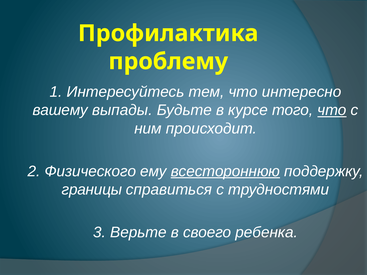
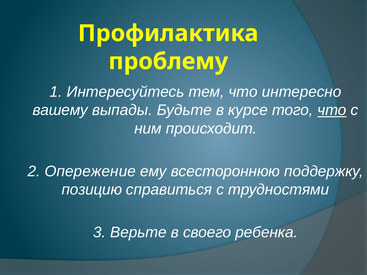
Физического: Физического -> Опережение (90, 171)
всестороннюю underline: present -> none (225, 171)
границы: границы -> позицию (92, 190)
